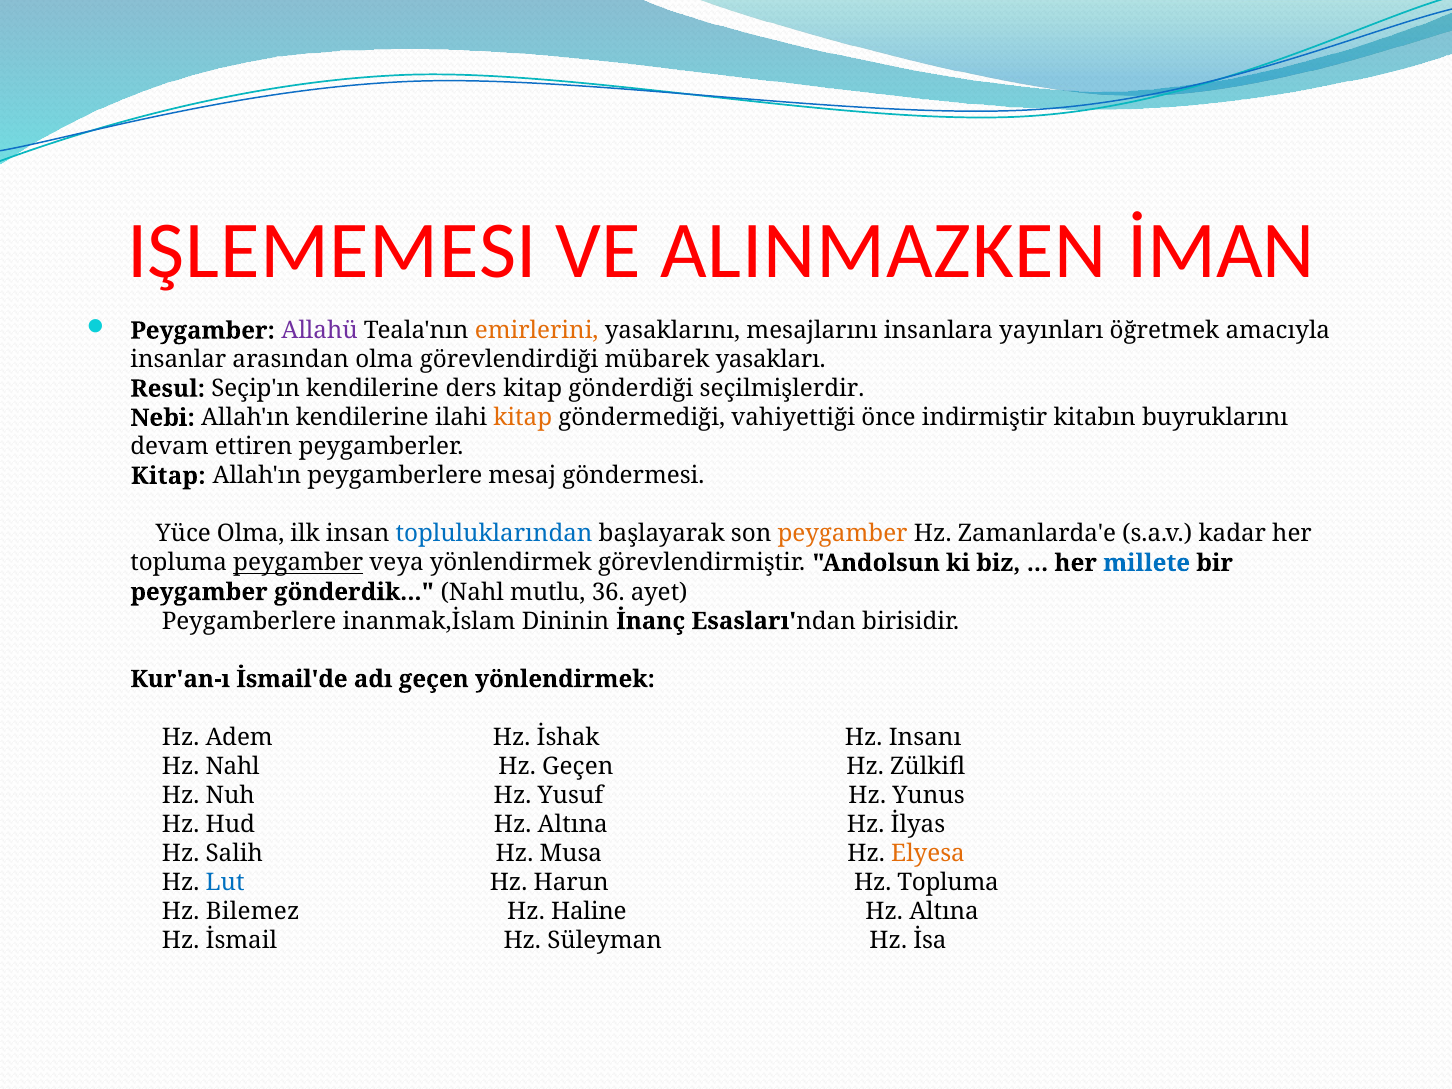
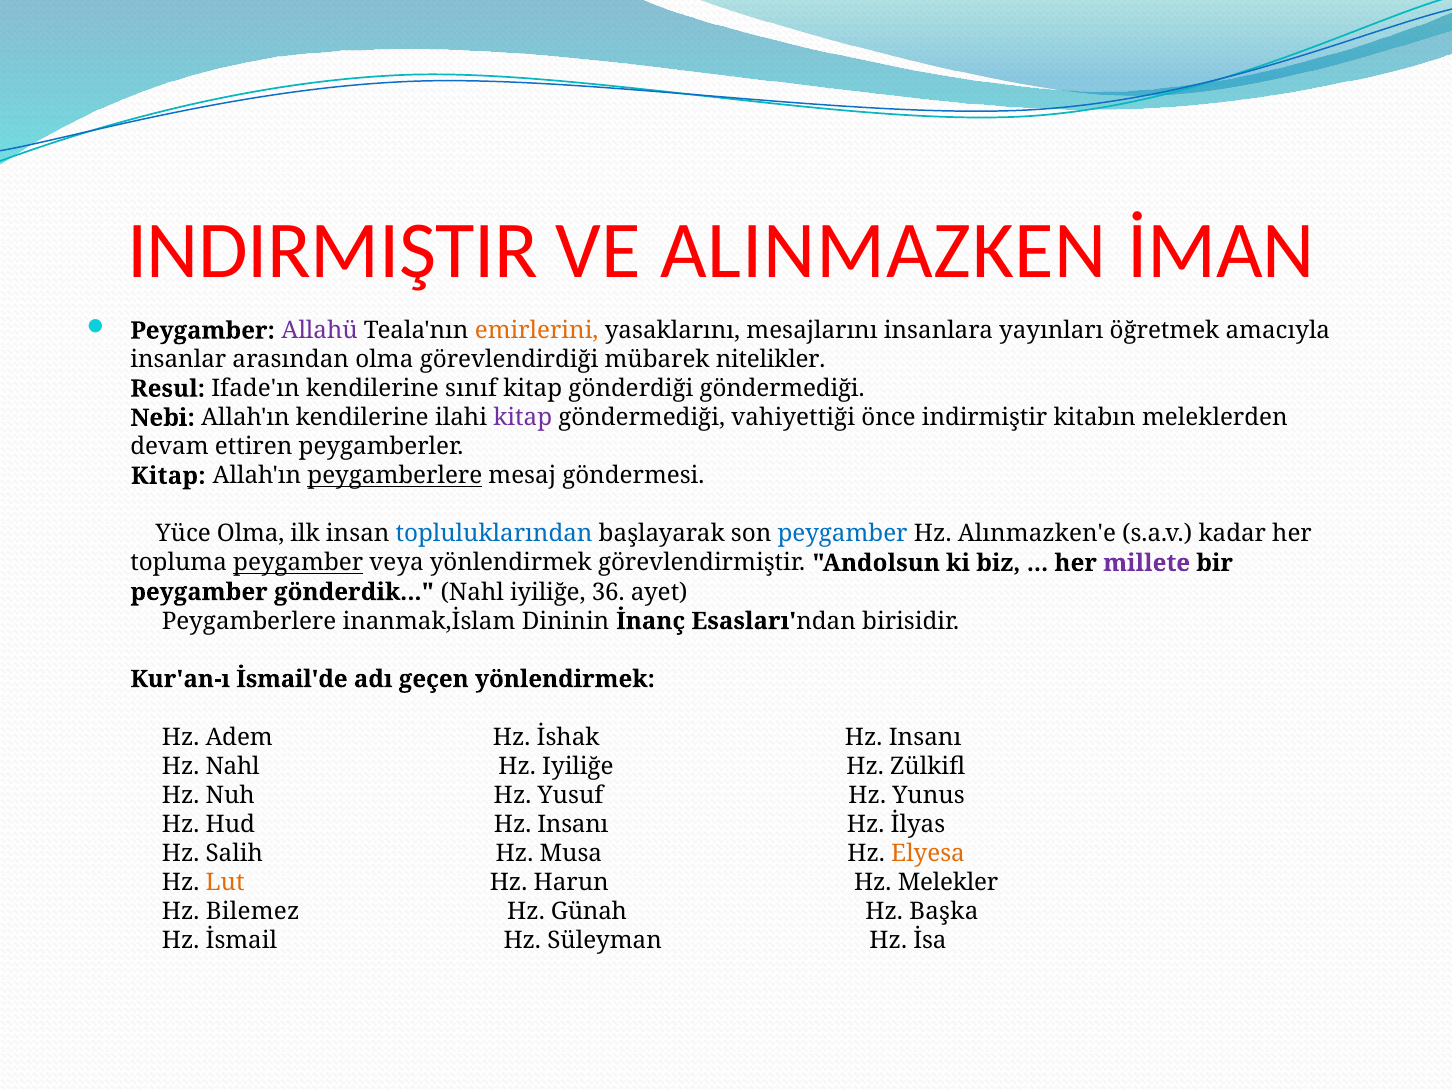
IŞLEMEMESI: IŞLEMEMESI -> INDIRMIŞTIR (333, 251)
yasakları: yasakları -> nitelikler (771, 360)
Seçip'ın: Seçip'ın -> Ifade'ın (256, 389)
ders: ders -> sınıf (471, 389)
gönderdiği seçilmişlerdir: seçilmişlerdir -> göndermediği (782, 389)
kitap colour: orange -> purple (523, 418)
buyruklarını: buyruklarını -> meleklerden (1215, 418)
peygamberlere underline: none -> present (395, 476)
peygamber colour: orange -> blue (843, 534)
Zamanlarda'e: Zamanlarda'e -> Alınmazken'e (1037, 534)
millete colour: blue -> purple (1147, 563)
Nahl mutlu: mutlu -> iyiliğe (548, 592)
Hz Geçen: Geçen -> Iyiliğe (578, 766)
Hud Hz Altına: Altına -> Insanı (573, 824)
Lut colour: blue -> orange (225, 882)
Hz Topluma: Topluma -> Melekler (948, 882)
Haline: Haline -> Günah (589, 911)
Altına: Altına -> Başka (944, 911)
